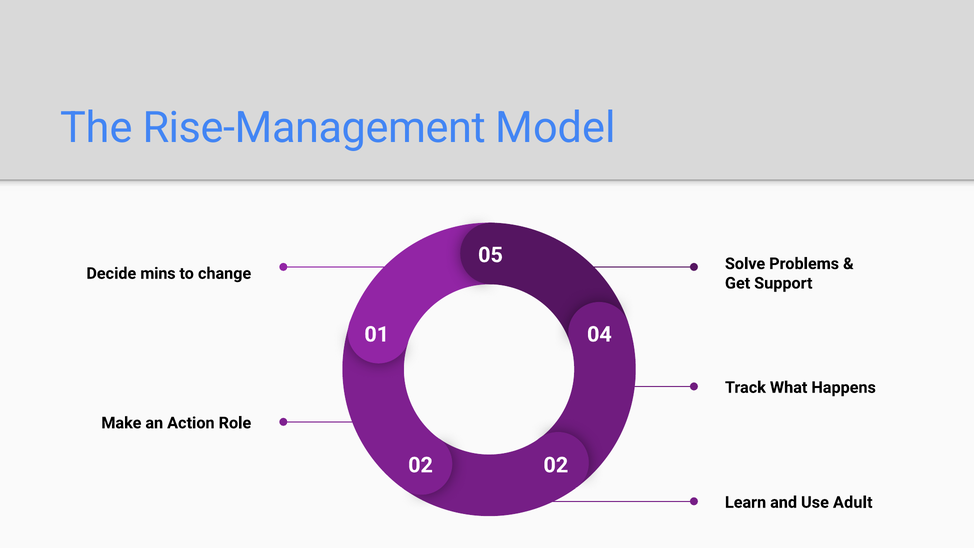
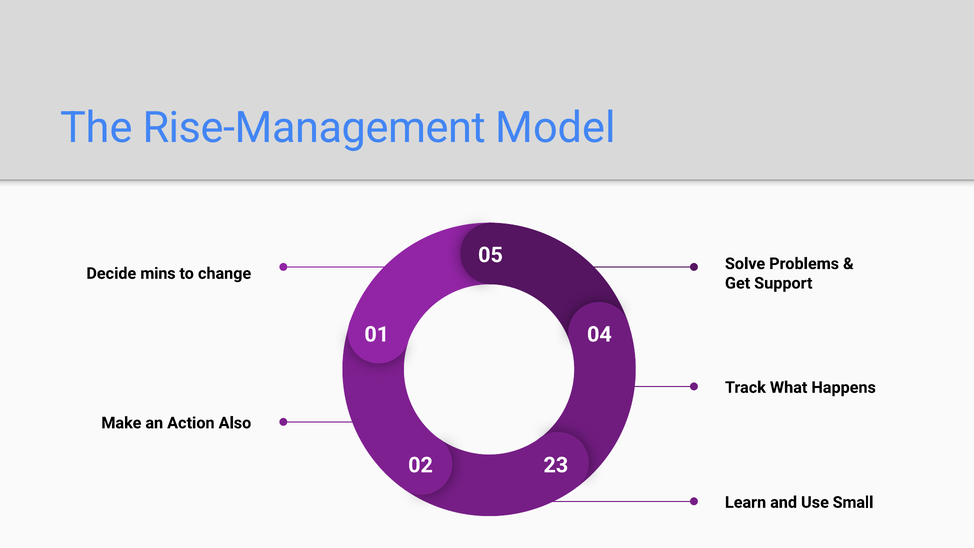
Role: Role -> Also (235, 423)
02 02: 02 -> 23 (556, 465)
Adult: Adult -> Small (853, 502)
